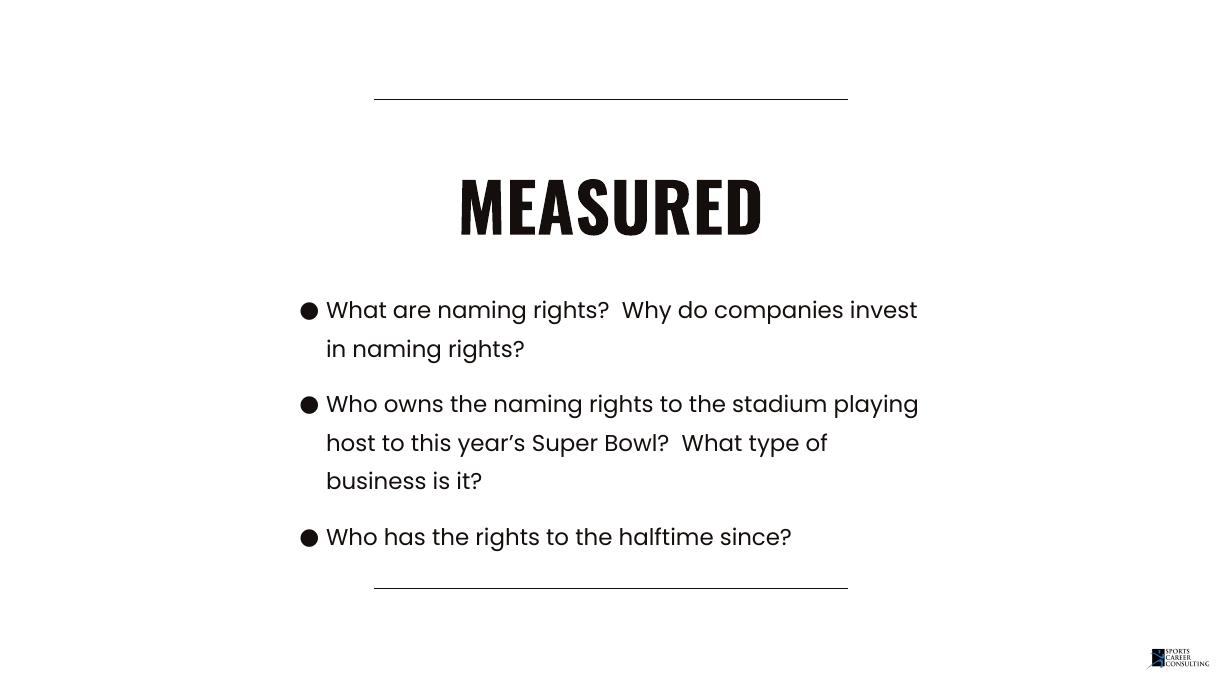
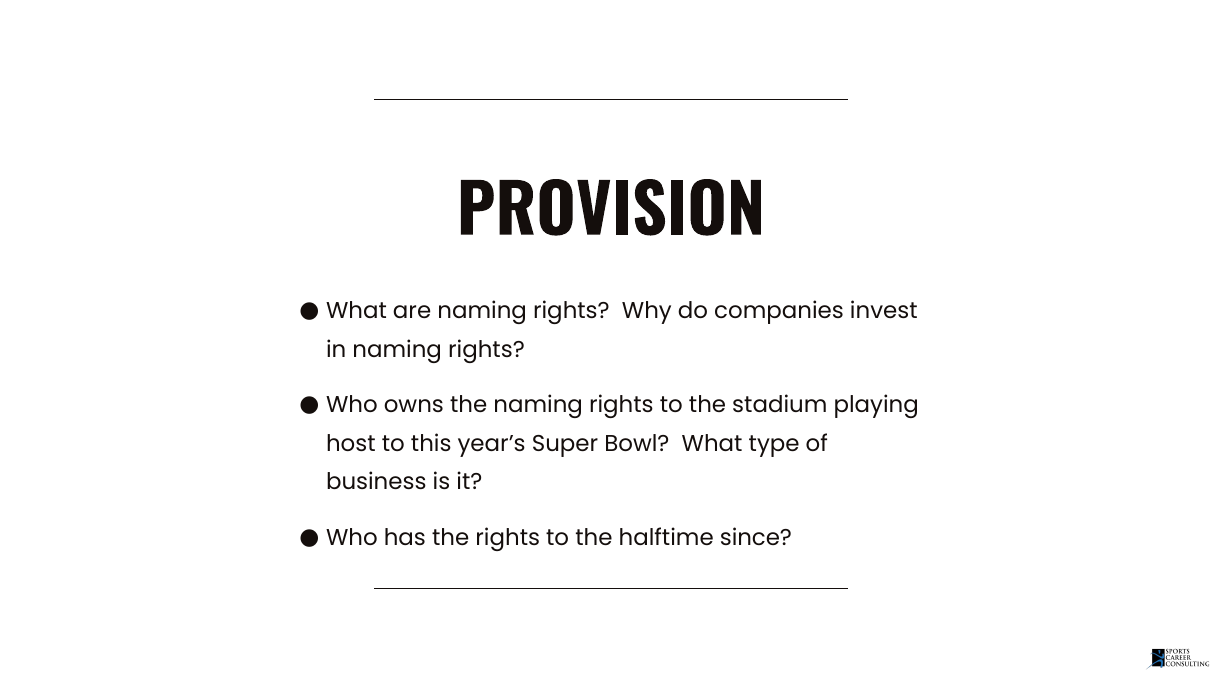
MEASURED: MEASURED -> PROVISION (611, 212)
